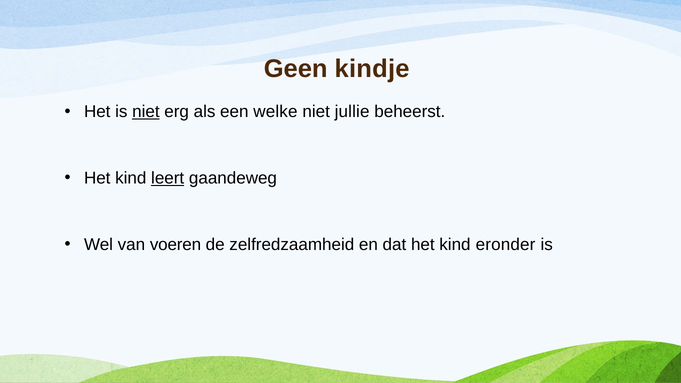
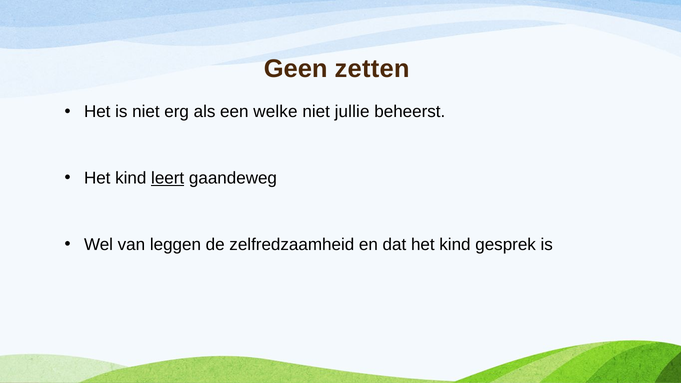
kindje: kindje -> zetten (372, 69)
niet underline: present -> none (146, 112)
voeren: voeren -> leggen (175, 245)
eronder: eronder -> gesprek (506, 245)
